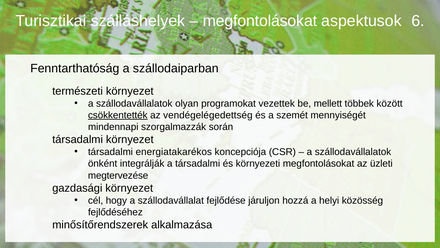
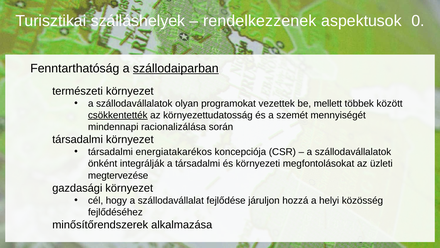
megfontolásokat: megfontolásokat -> rendelkezzenek (260, 21)
6: 6 -> 0 (418, 21)
szállodaiparban underline: none -> present (176, 68)
vendégelégedettség: vendégelégedettség -> környezettudatosság (208, 115)
szorgalmazzák: szorgalmazzák -> racionalizálása (174, 127)
